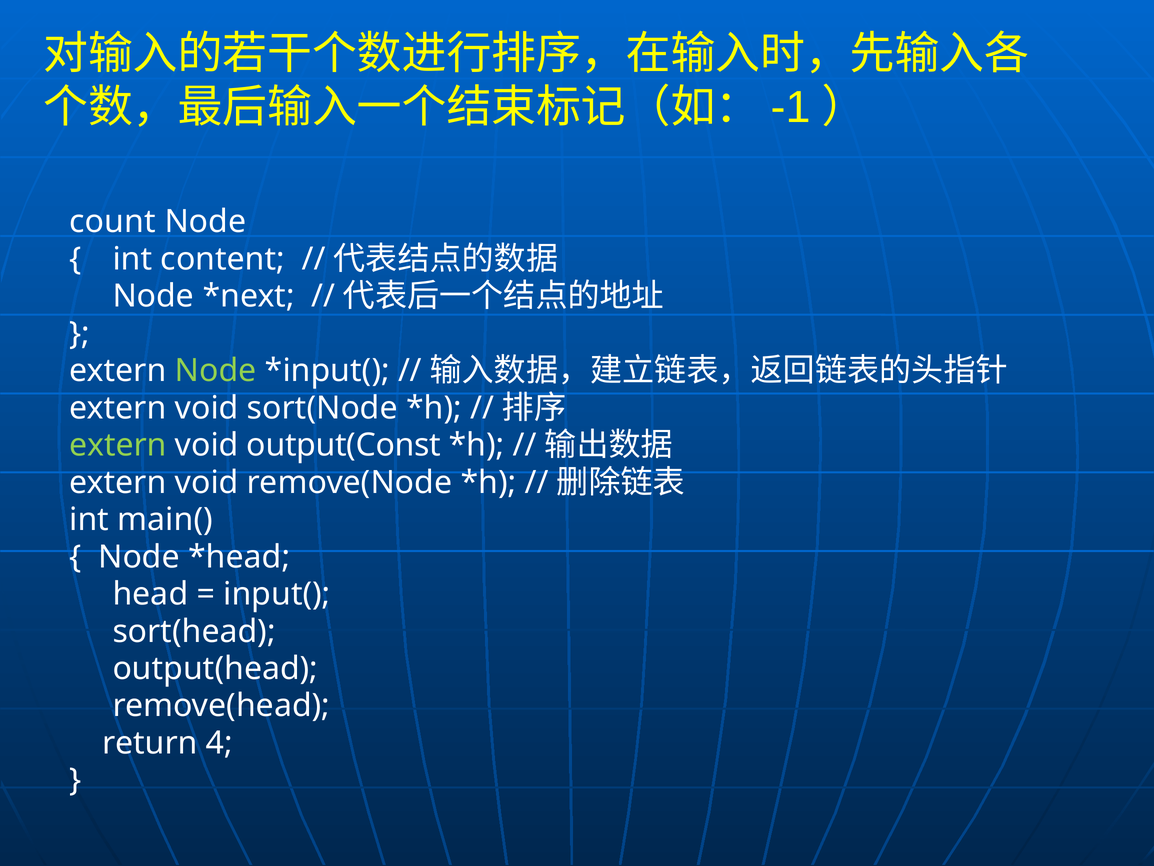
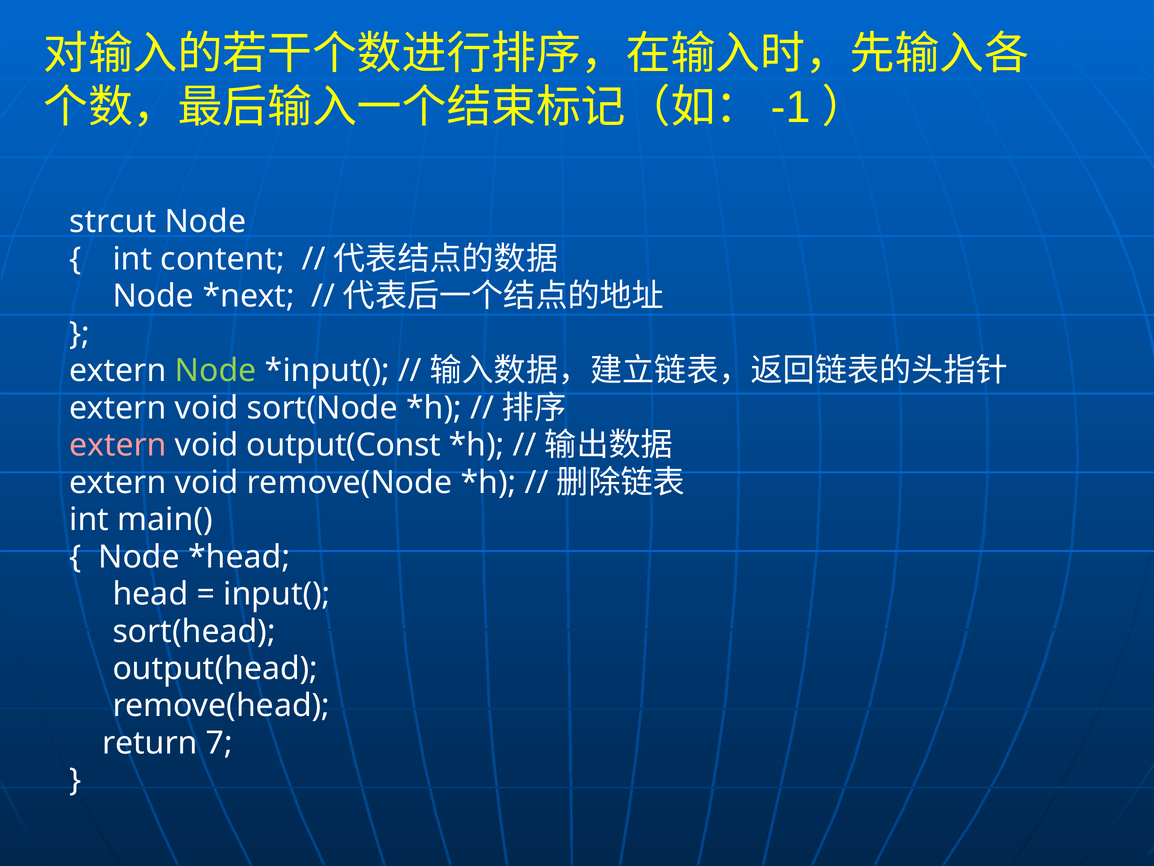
count: count -> strcut (113, 222)
extern colour: light green -> pink (118, 445)
4: 4 -> 7 (219, 743)
